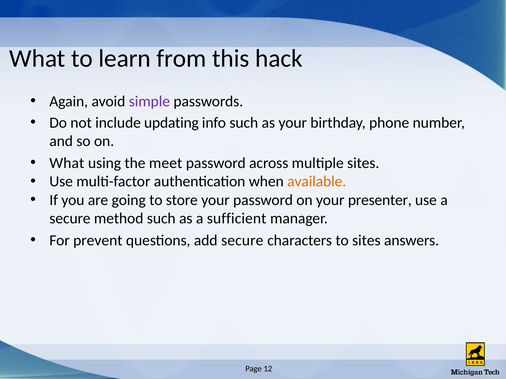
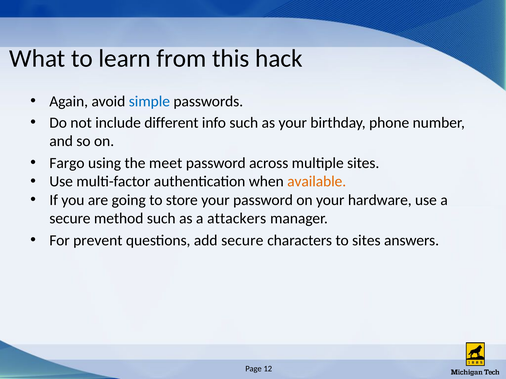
simple colour: purple -> blue (149, 101)
updating: updating -> different (171, 123)
What: What -> Fargo (67, 163)
presenter: presenter -> hardware (380, 200)
sufficient: sufficient -> attackers (237, 219)
